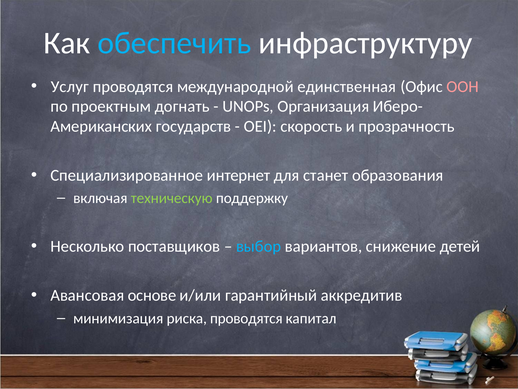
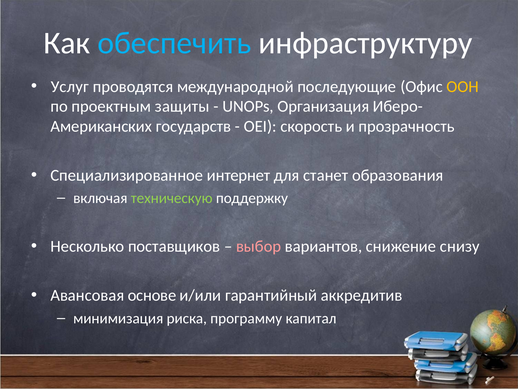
единственная: единственная -> последующие (347, 87)
ООН colour: pink -> yellow (463, 87)
догнать: догнать -> защиты (182, 106)
выбор colour: light blue -> pink (259, 246)
детей: детей -> снизу (460, 246)
риска проводятся: проводятся -> программу (246, 318)
